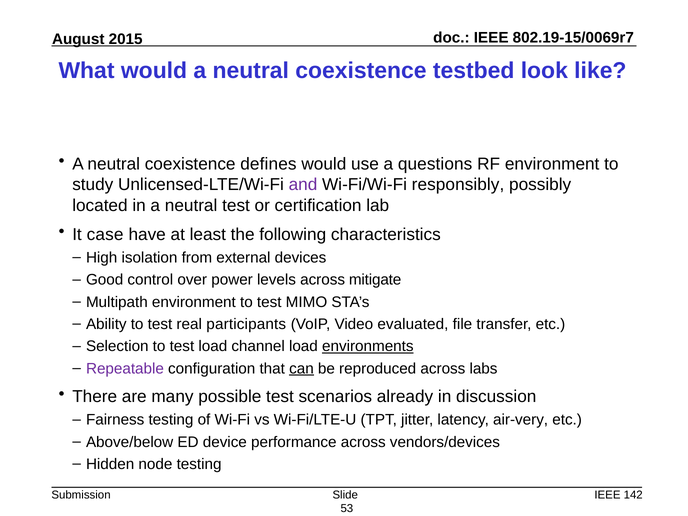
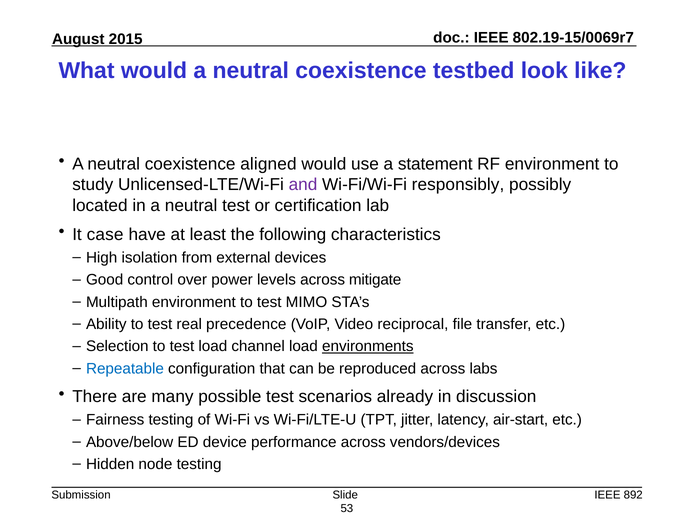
defines: defines -> aligned (268, 164)
questions: questions -> statement (435, 164)
participants: participants -> precedence (246, 324)
evaluated: evaluated -> reciprocal (413, 324)
Repeatable colour: purple -> blue (125, 369)
can underline: present -> none (301, 369)
air-very: air-very -> air-start (521, 420)
142: 142 -> 892 (633, 495)
